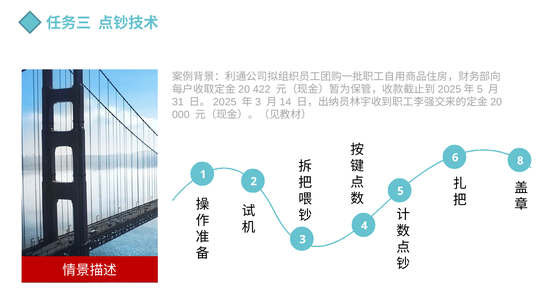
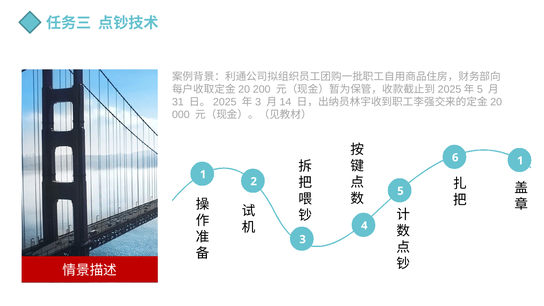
422: 422 -> 200 (262, 89)
6 8: 8 -> 1 (520, 161)
